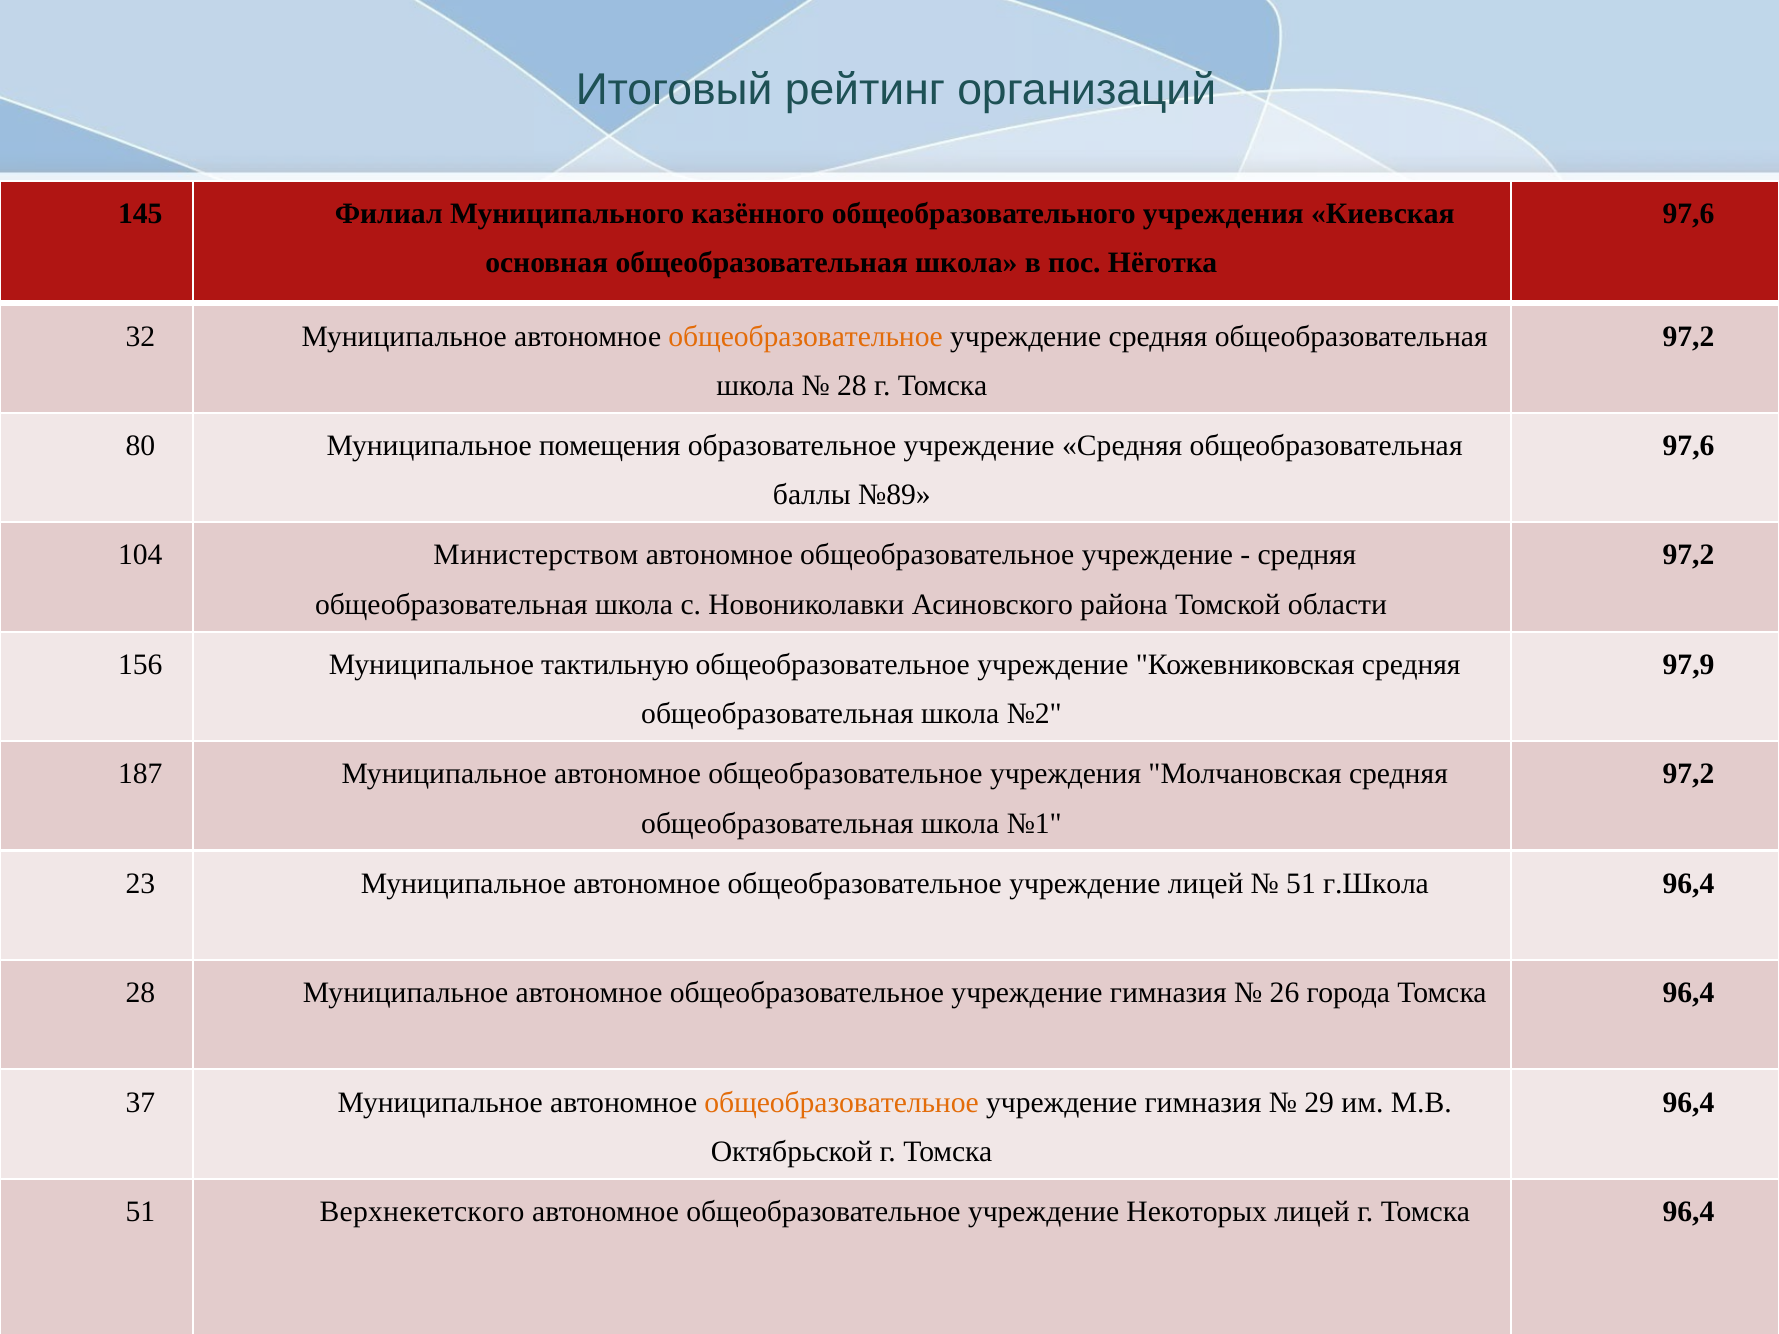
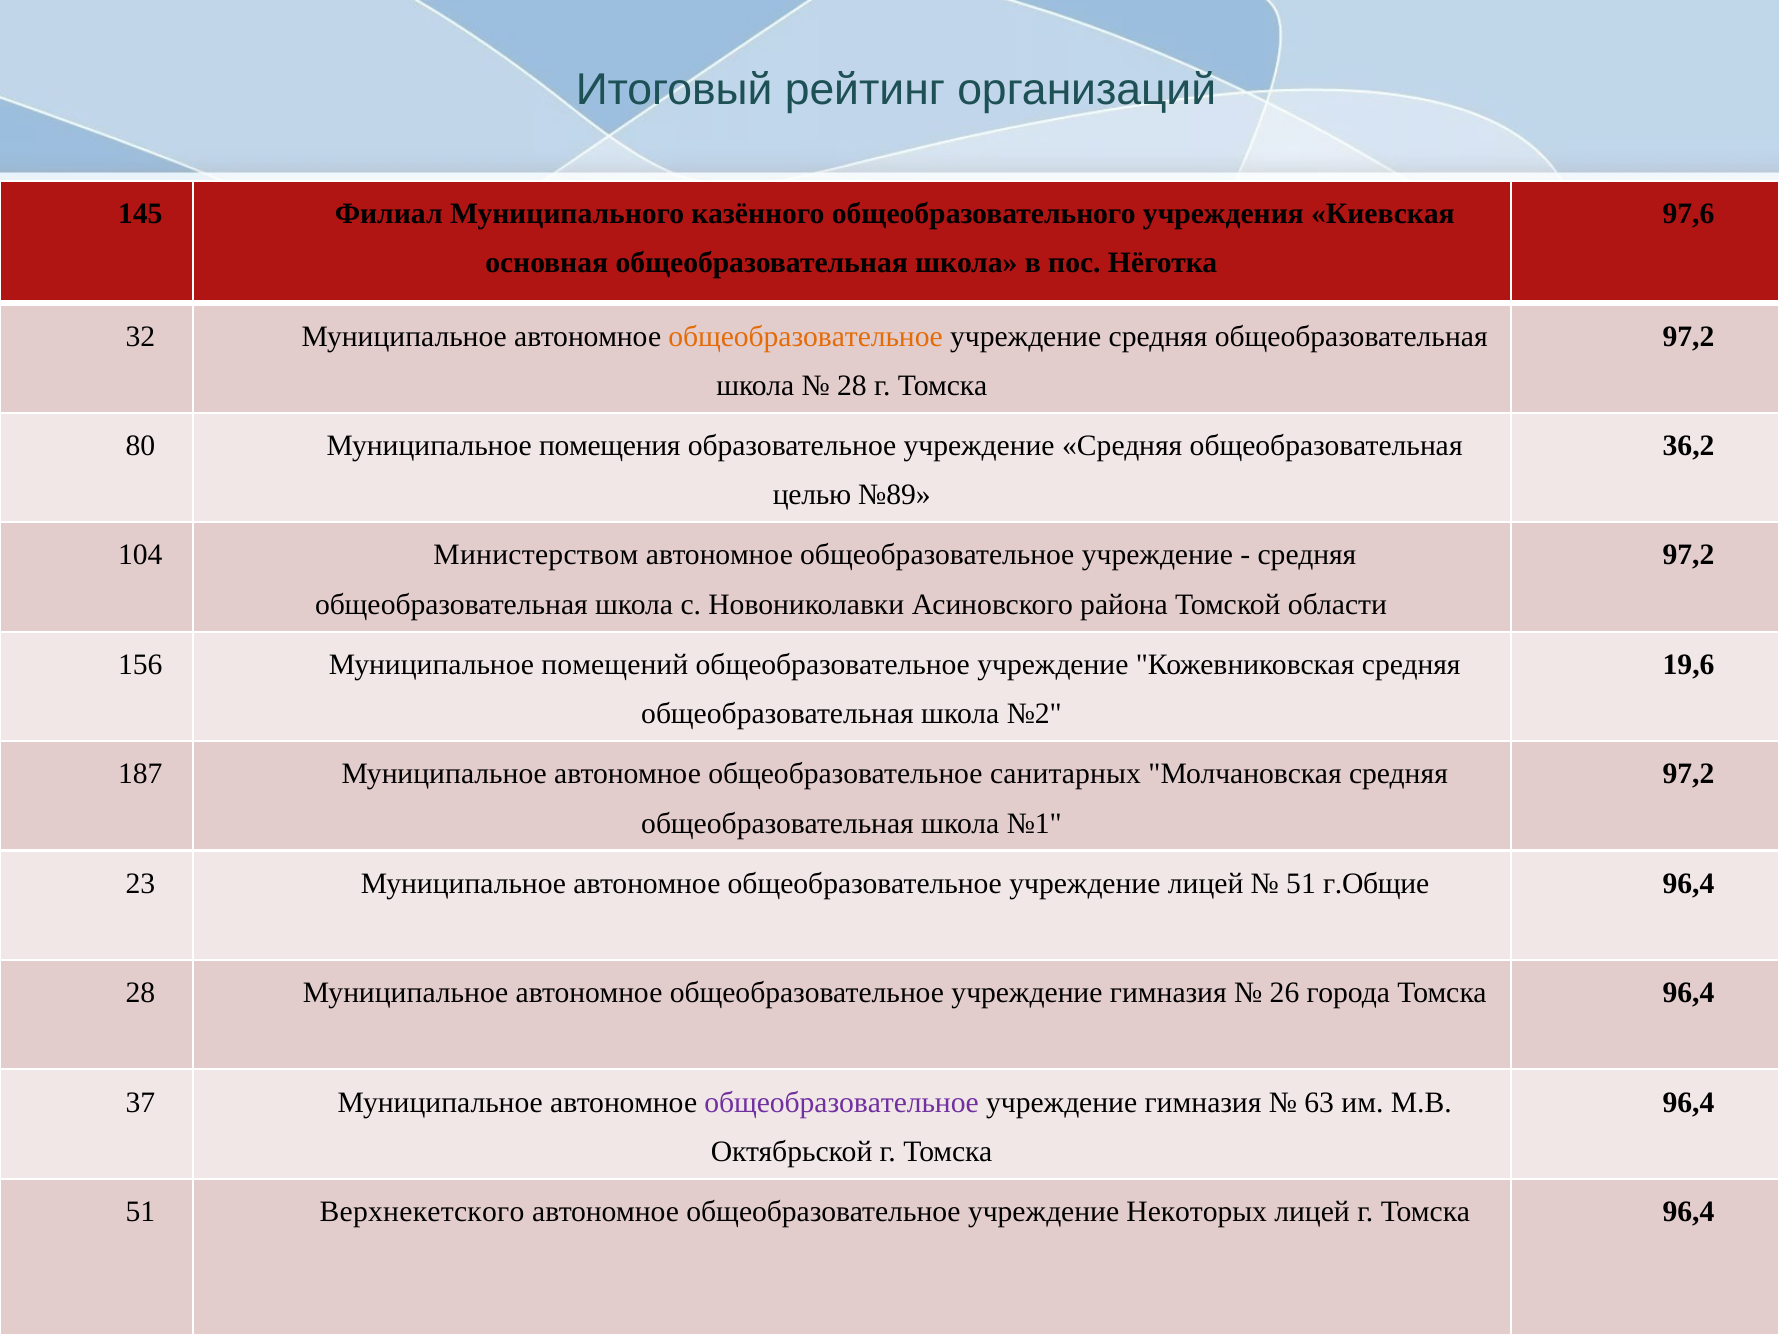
97,6: 97,6 -> 36,2 (1689, 446)
баллы: баллы -> целью (812, 495)
тактильную: тактильную -> помещений (615, 665)
97,9: 97,9 -> 19,6 (1689, 665)
общеобразовательное учреждения: учреждения -> санитарных (1065, 774)
г.Школа: г.Школа -> г.Общие (1376, 884)
общеобразовательное colour: orange -> purple (842, 1103)
29: 29 -> 63 (1319, 1103)
